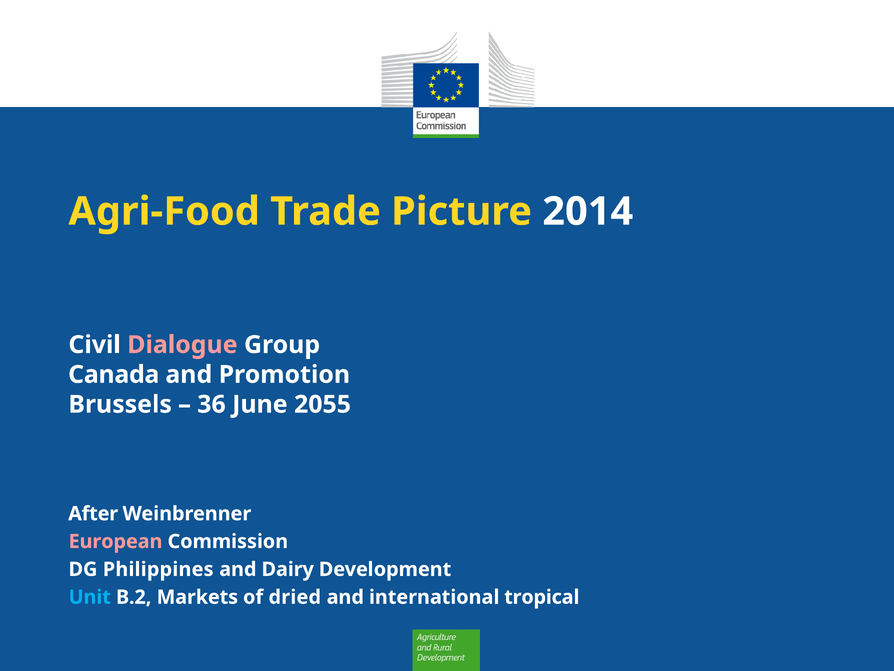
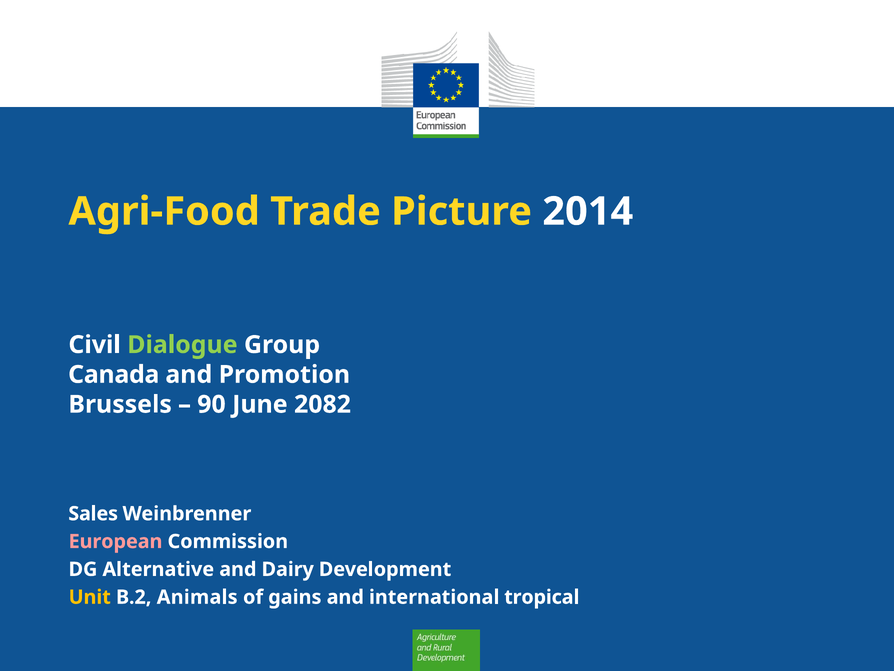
Dialogue colour: pink -> light green (182, 345)
36: 36 -> 90 (211, 404)
2055: 2055 -> 2082 (323, 404)
After: After -> Sales (93, 513)
Philippines: Philippines -> Alternative (158, 569)
Unit colour: light blue -> yellow (90, 597)
Markets: Markets -> Animals (197, 597)
dried: dried -> gains (295, 597)
